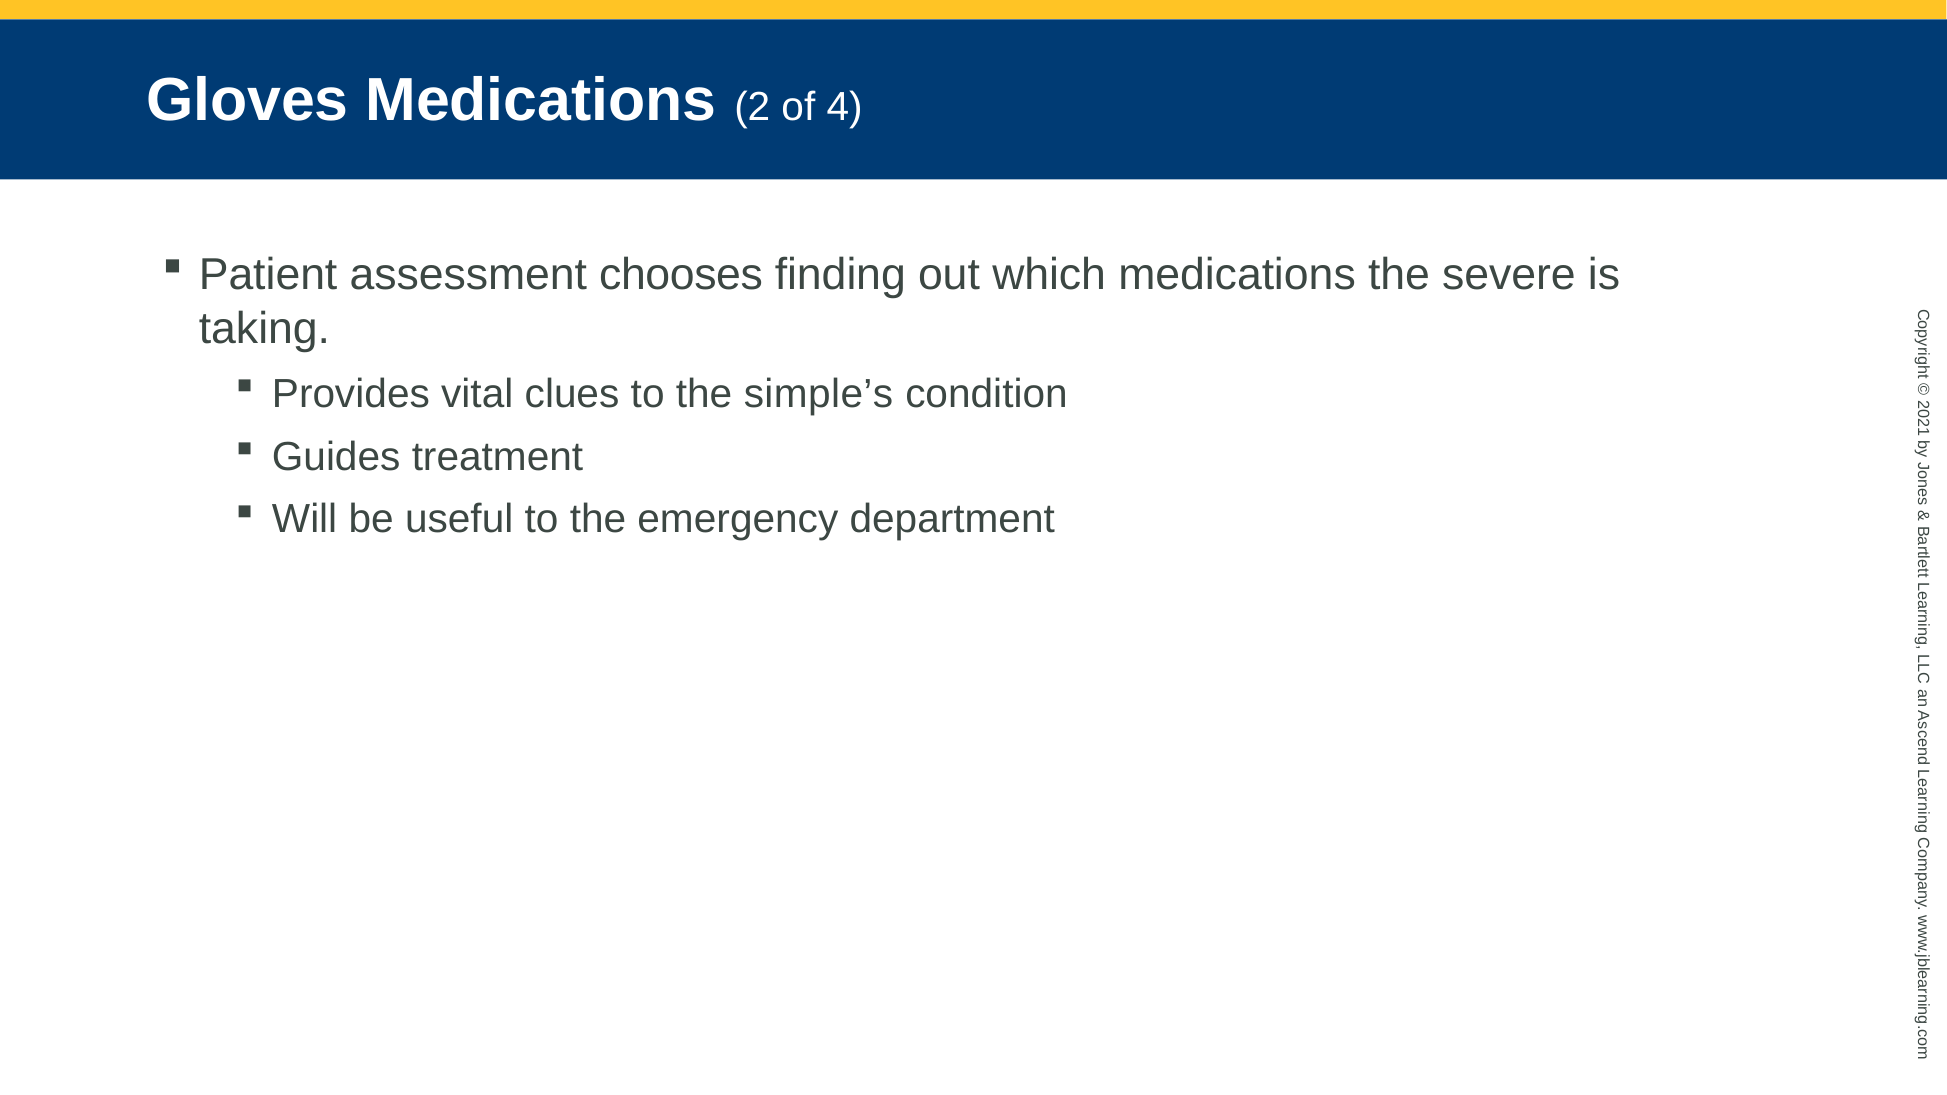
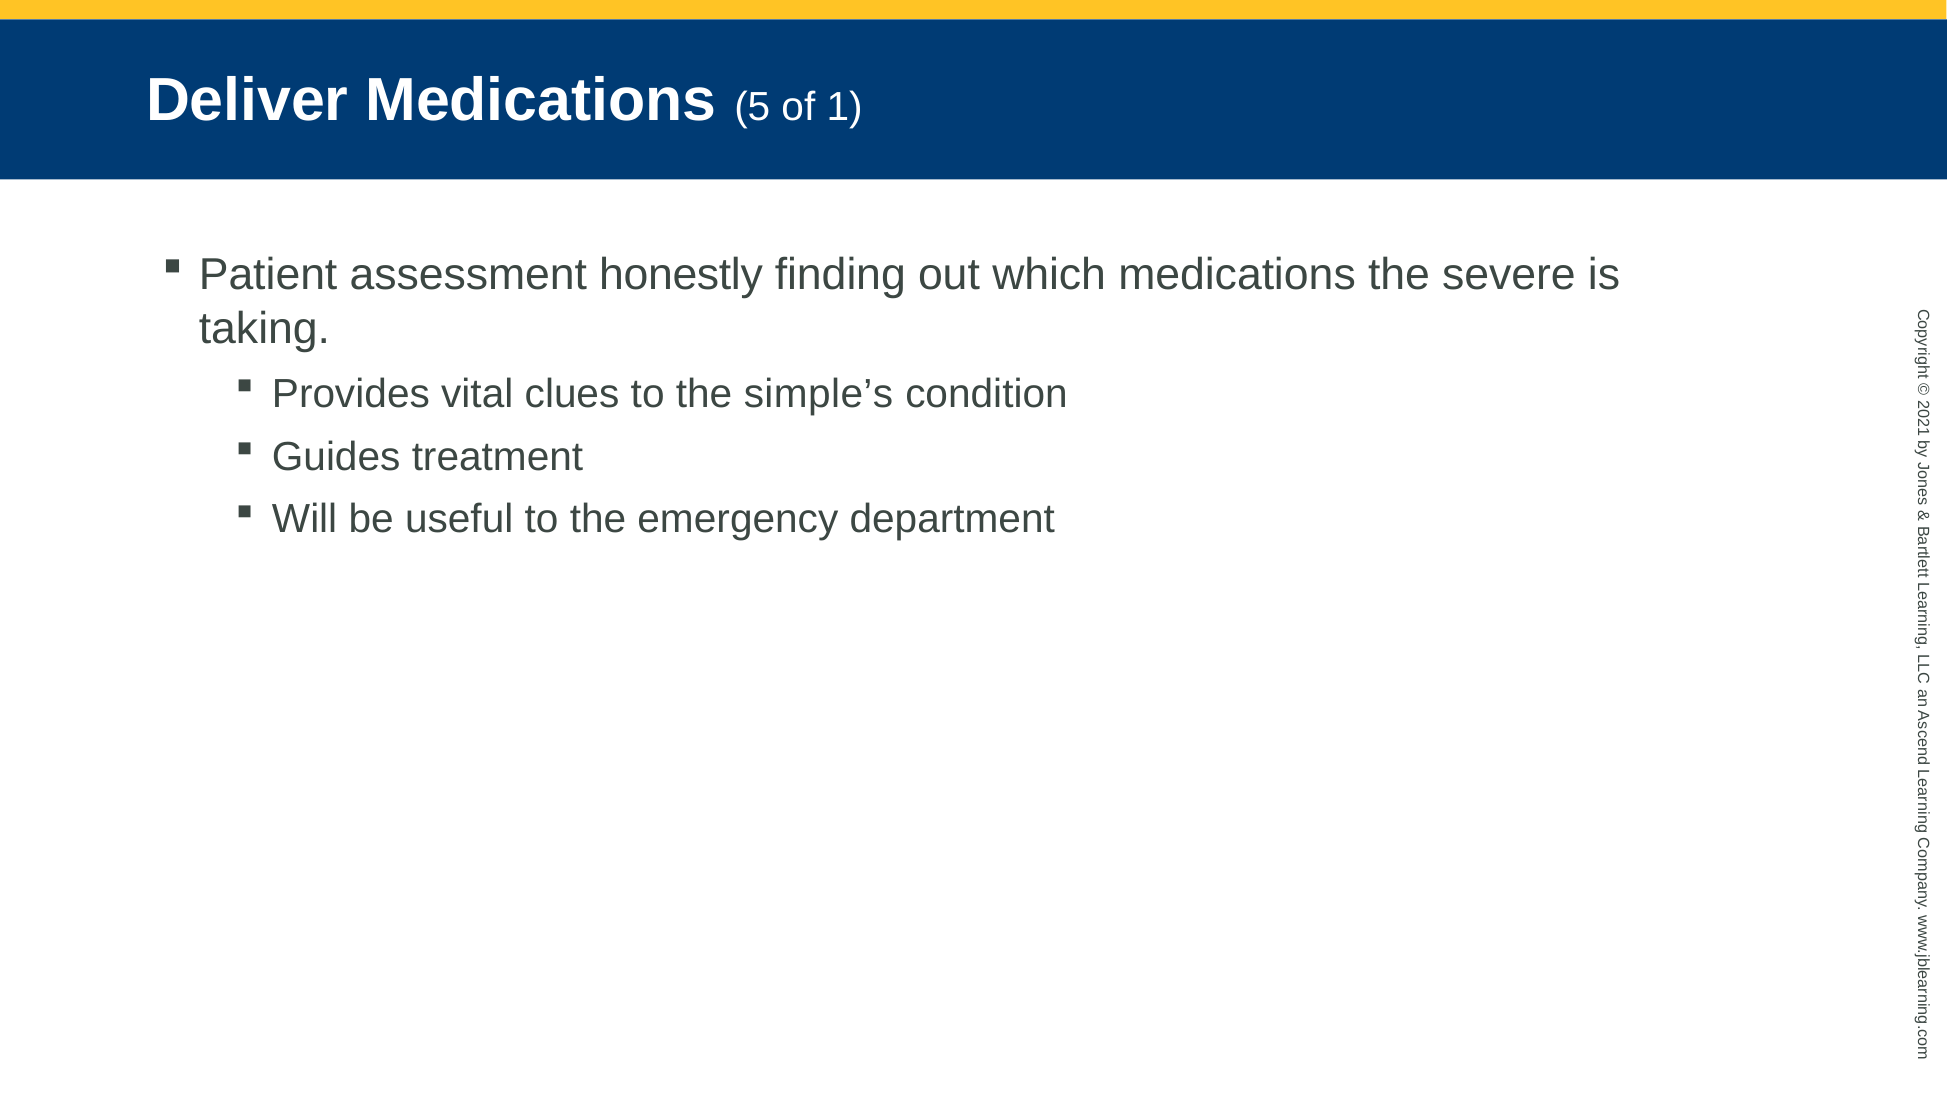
Gloves: Gloves -> Deliver (247, 100)
Medications 2: 2 -> 5 (752, 107)
of 4: 4 -> 1 (845, 107)
chooses: chooses -> honestly (681, 275)
